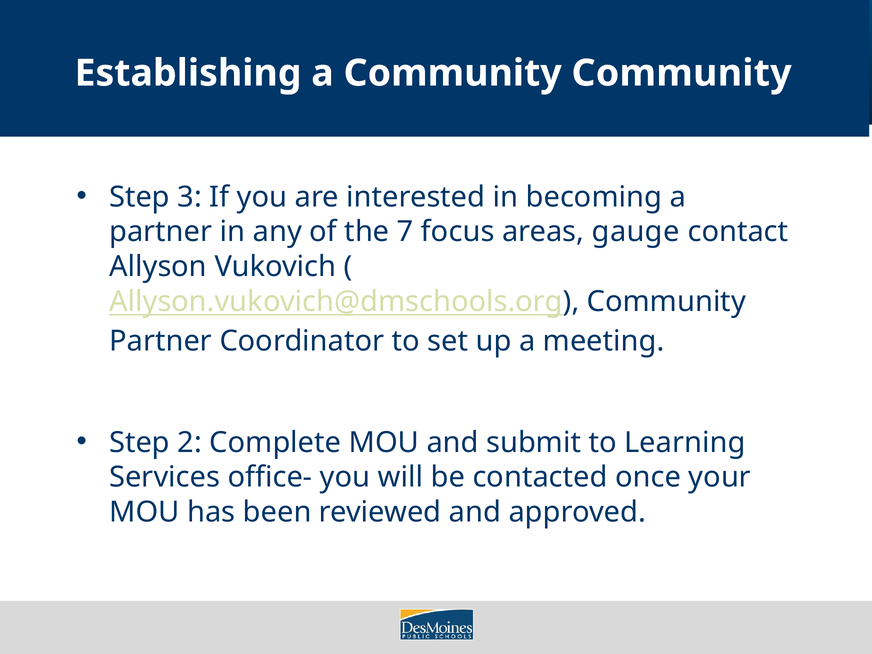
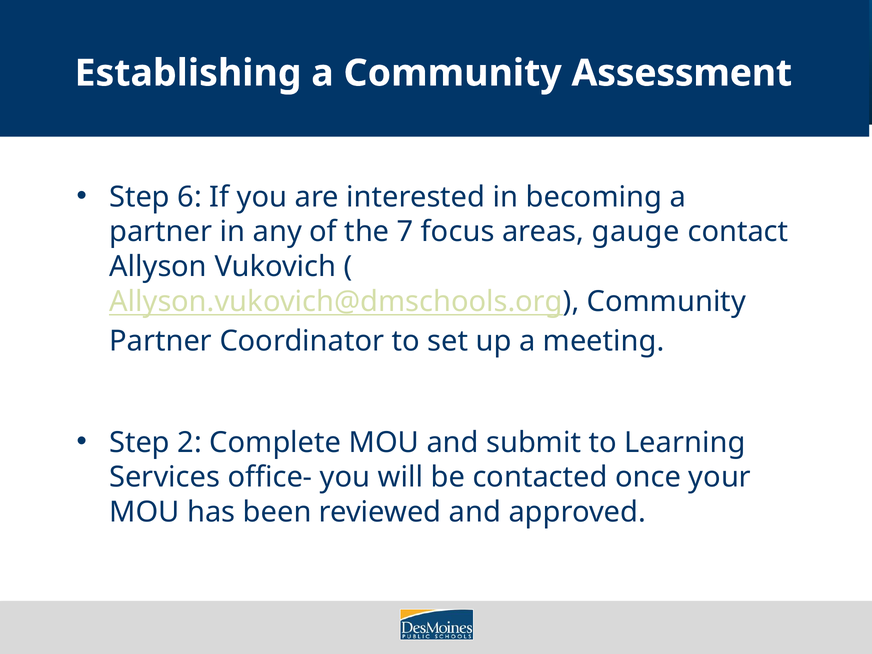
Community Community: Community -> Assessment (682, 73)
3: 3 -> 6 (190, 197)
